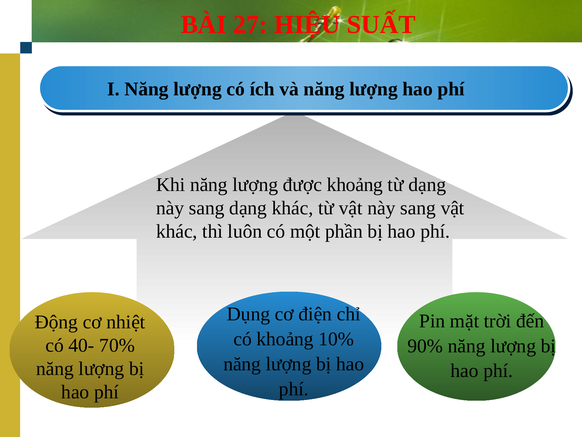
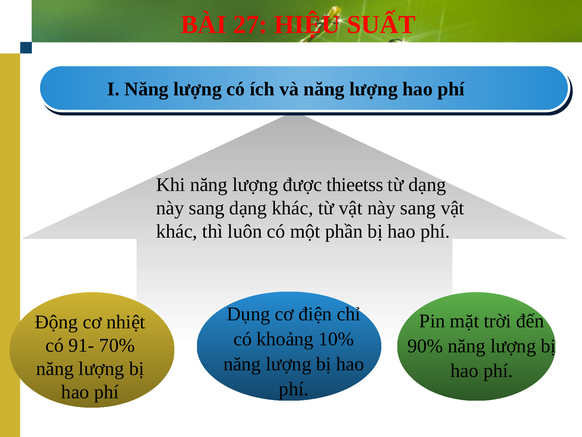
được khoảng: khoảng -> thieetss (355, 185)
40-: 40- -> 91- (82, 345)
